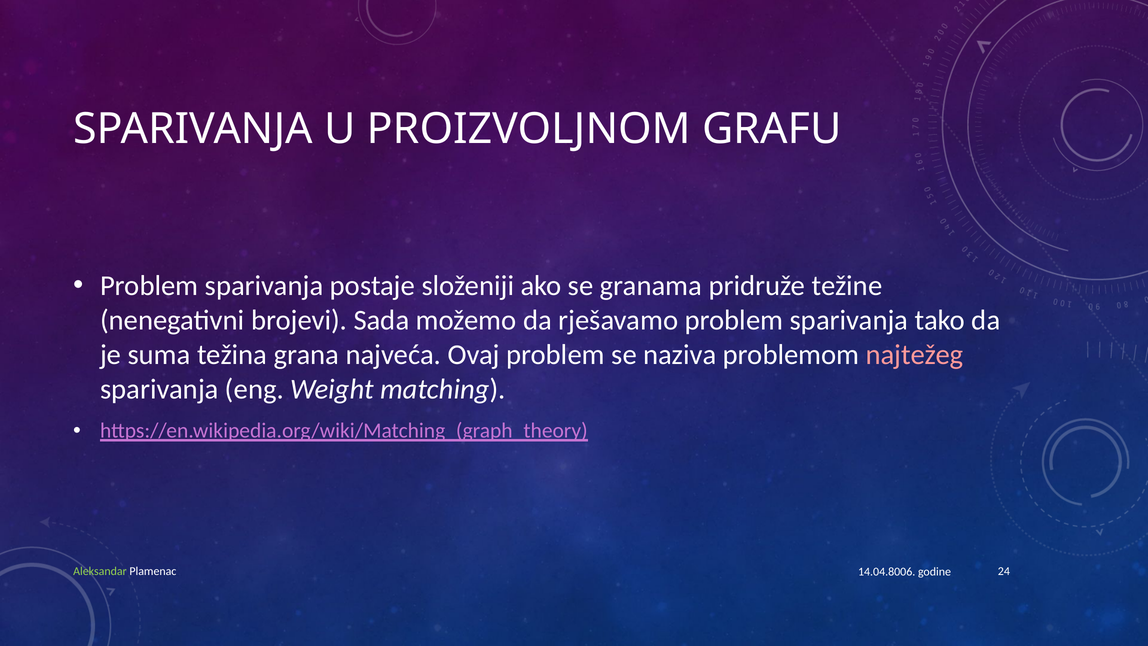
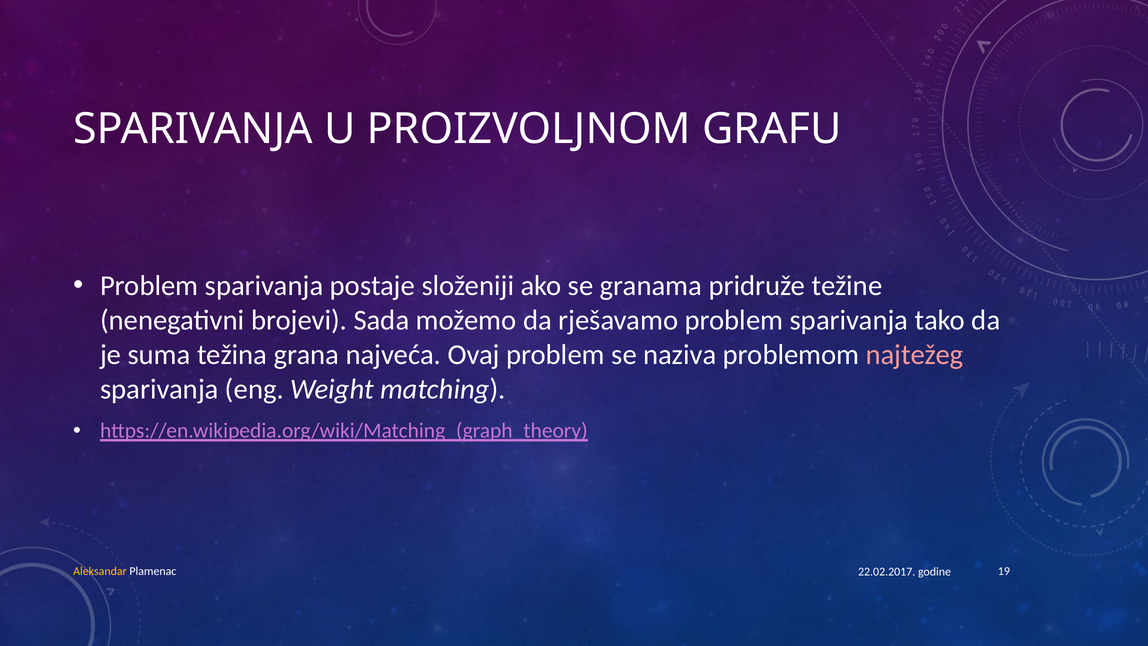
Aleksandar colour: light green -> yellow (100, 571)
24: 24 -> 19 (1004, 571)
14.04.8006: 14.04.8006 -> 22.02.2017 (887, 571)
